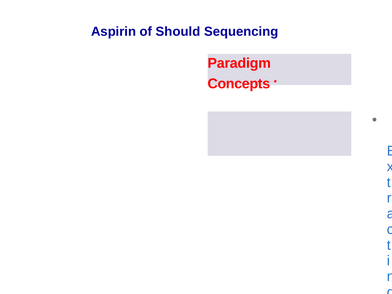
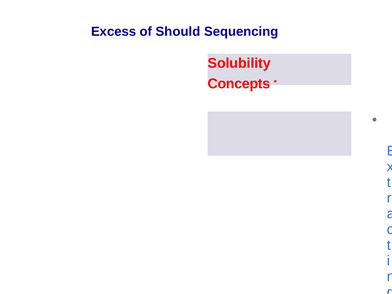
Aspirin: Aspirin -> Excess (114, 32)
Paradigm: Paradigm -> Solubility (239, 63)
